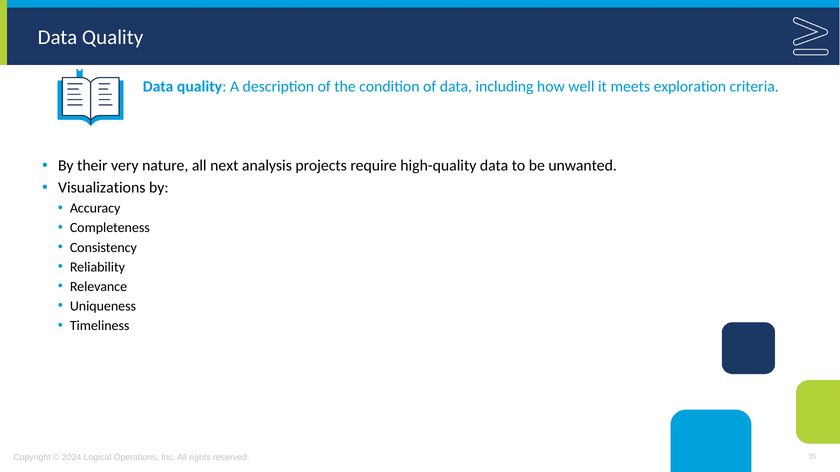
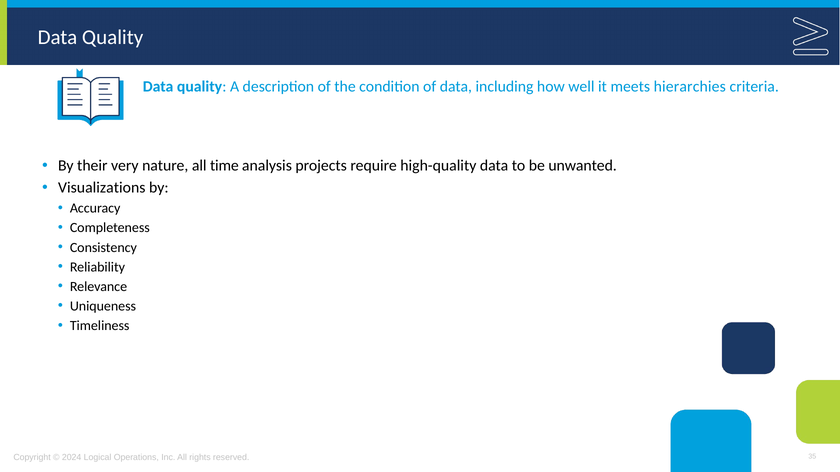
exploration: exploration -> hierarchies (690, 87)
next: next -> time (224, 166)
